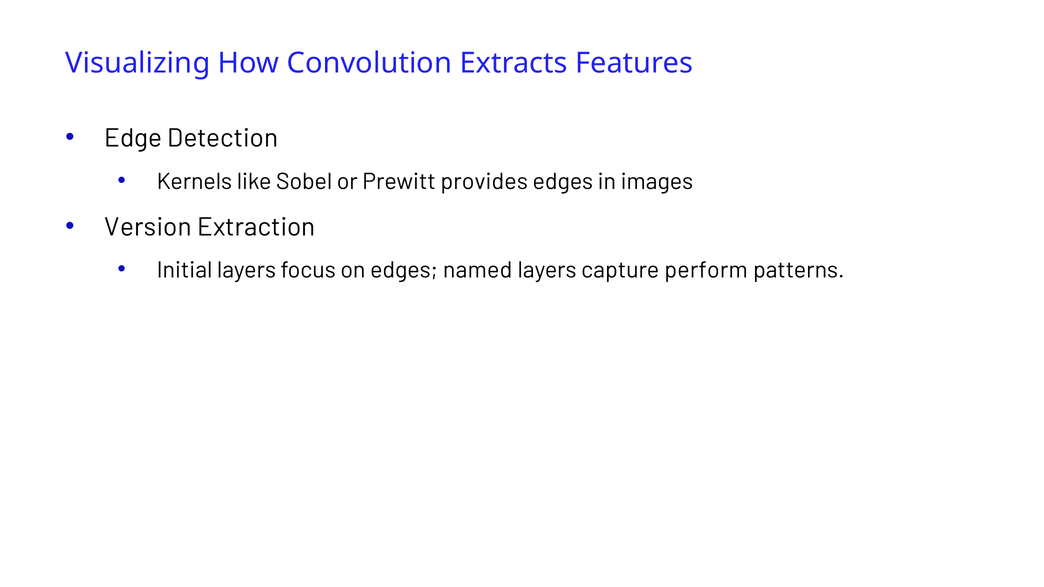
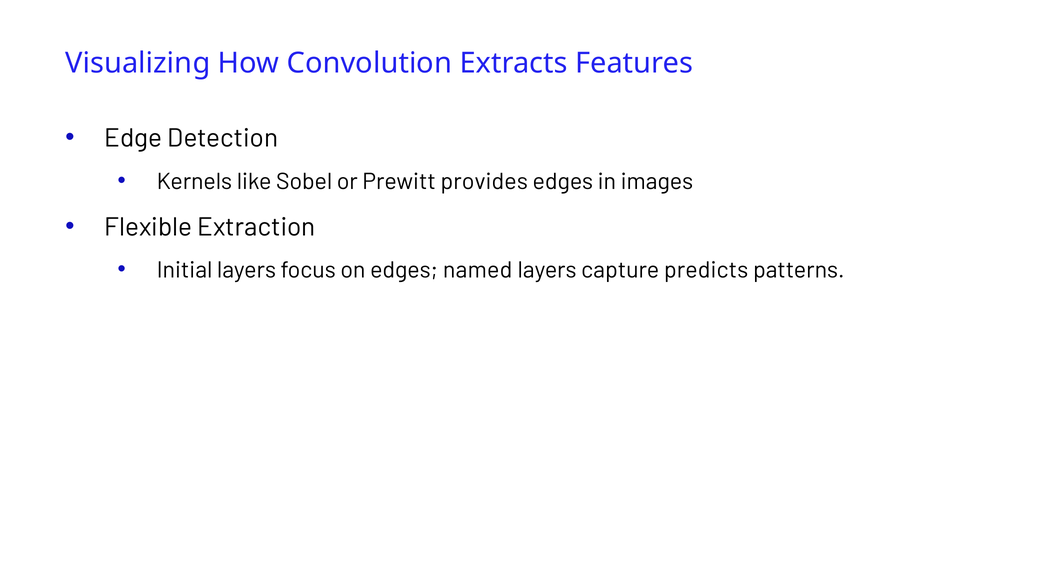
Version: Version -> Flexible (148, 227)
perform: perform -> predicts (706, 270)
